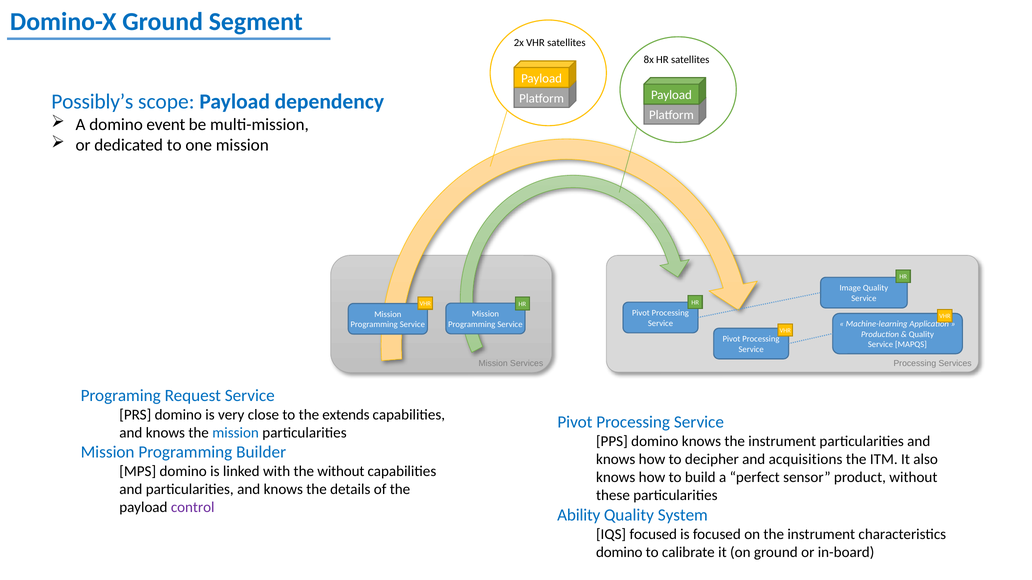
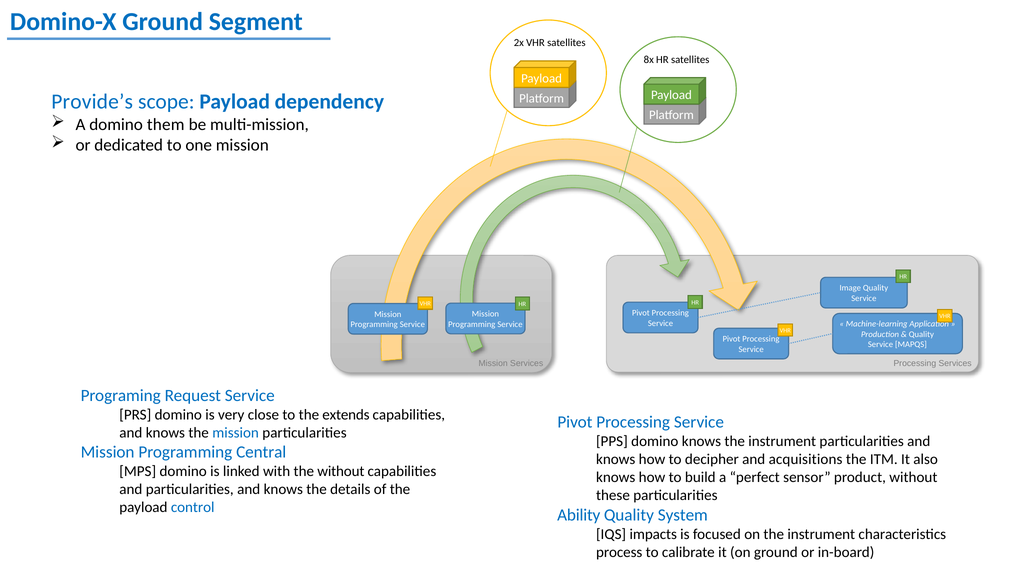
Possibly’s: Possibly’s -> Provide’s (92, 102)
event: event -> them (166, 124)
Builder: Builder -> Central (261, 453)
control colour: purple -> blue (193, 508)
IQS focused: focused -> impacts (653, 535)
domino: domino -> process (619, 553)
